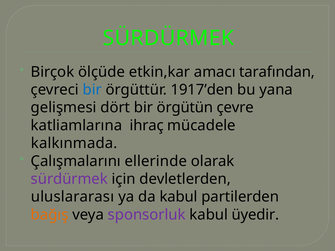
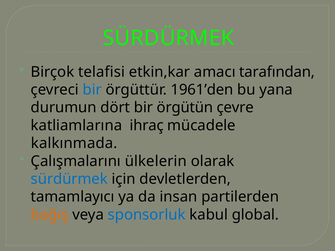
ölçüde: ölçüde -> telafisi (101, 72)
1917’den: 1917’den -> 1961’den (202, 90)
gelişmesi: gelişmesi -> durumun (64, 108)
ellerinde: ellerinde -> ülkelerin (156, 161)
sürdürmek colour: purple -> blue (69, 179)
uluslararası: uluslararası -> tamamlayıcı (73, 197)
da kabul: kabul -> insan (178, 197)
sponsorluk colour: purple -> blue (147, 215)
üyedir: üyedir -> global (255, 215)
